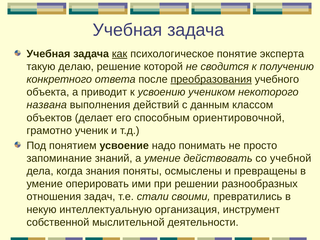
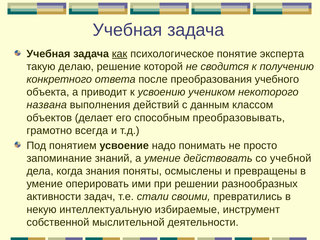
преобразования underline: present -> none (211, 79)
ориентировочной: ориентировочной -> преобразовывать (239, 118)
ученик: ученик -> всегда (92, 131)
отношения: отношения -> активности (54, 197)
организация: организация -> избираемые (187, 209)
